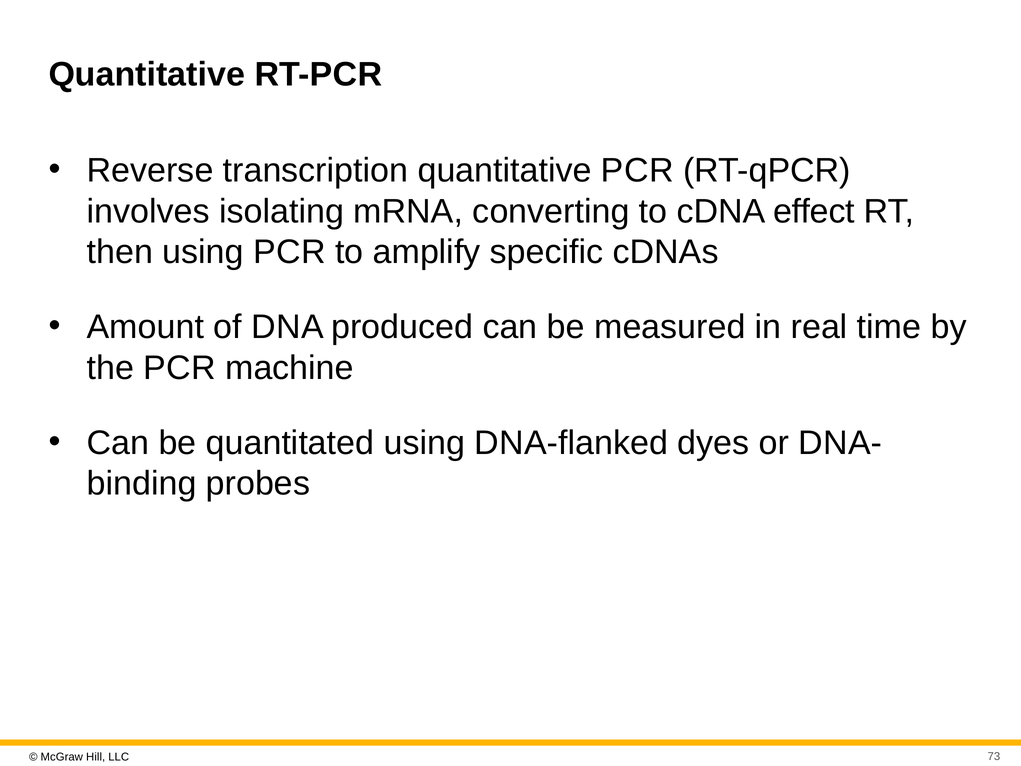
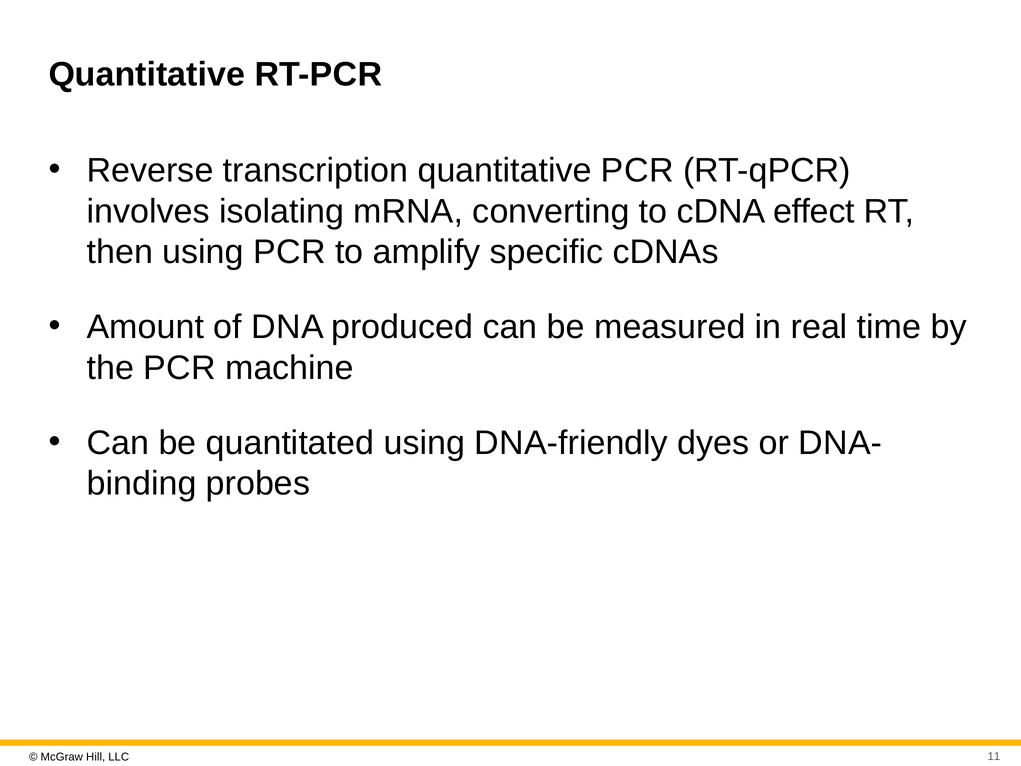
A-flanked: A-flanked -> A-friendly (596, 443)
73: 73 -> 11 (994, 756)
